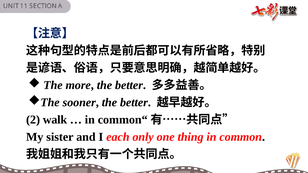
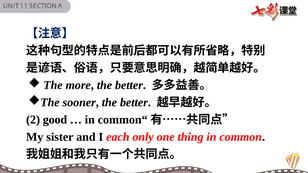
walk: walk -> good (55, 120)
